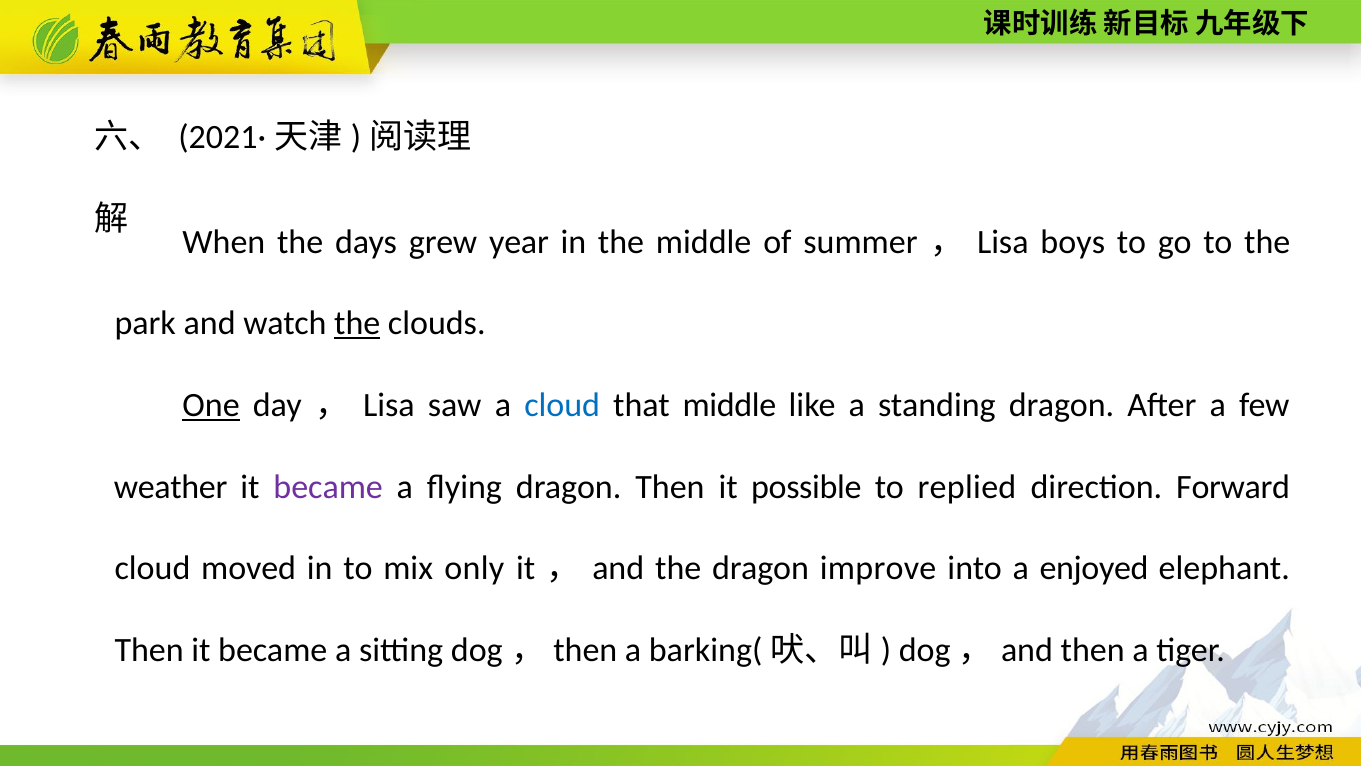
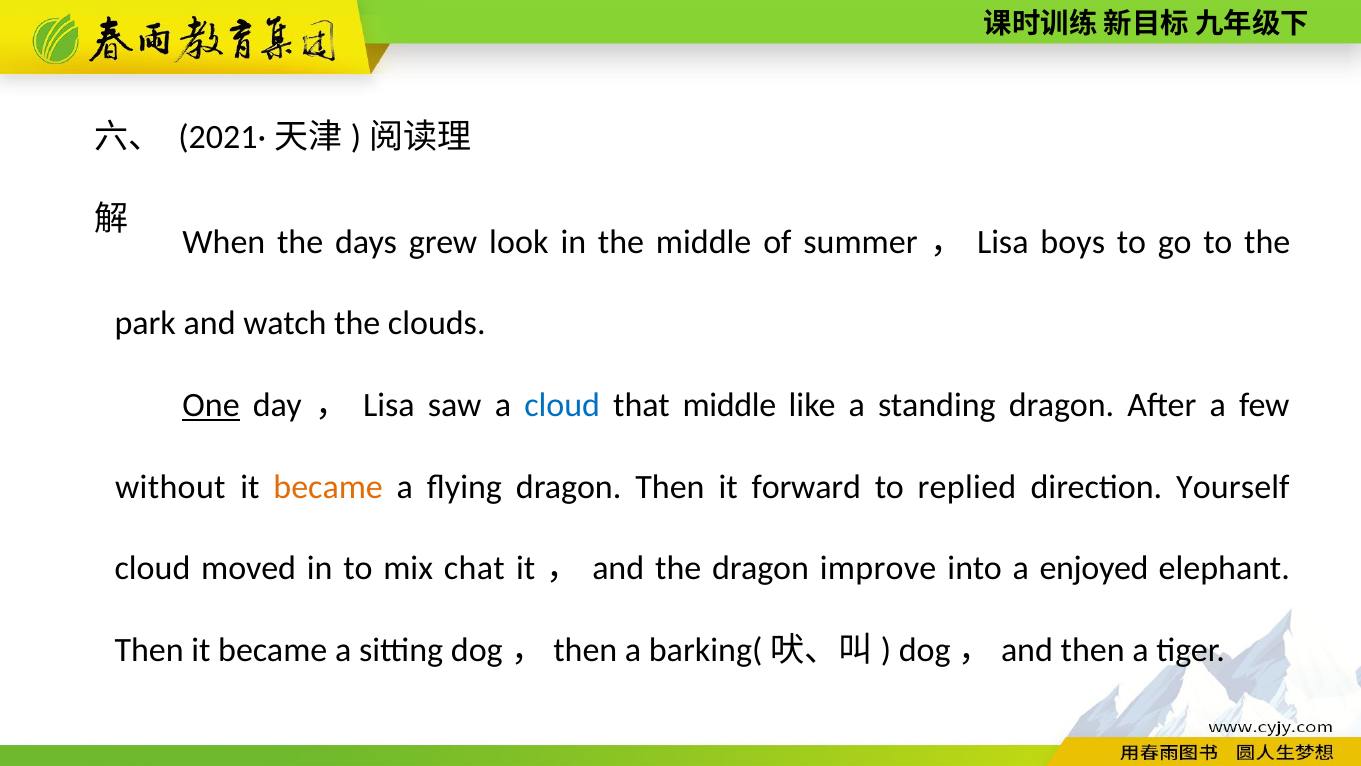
year: year -> look (519, 242)
the underline: present -> none (357, 323)
weather: weather -> without (170, 487)
became colour: purple -> orange (328, 487)
possible: possible -> forward (806, 487)
Forward: Forward -> Yourself (1233, 487)
only: only -> chat (474, 568)
